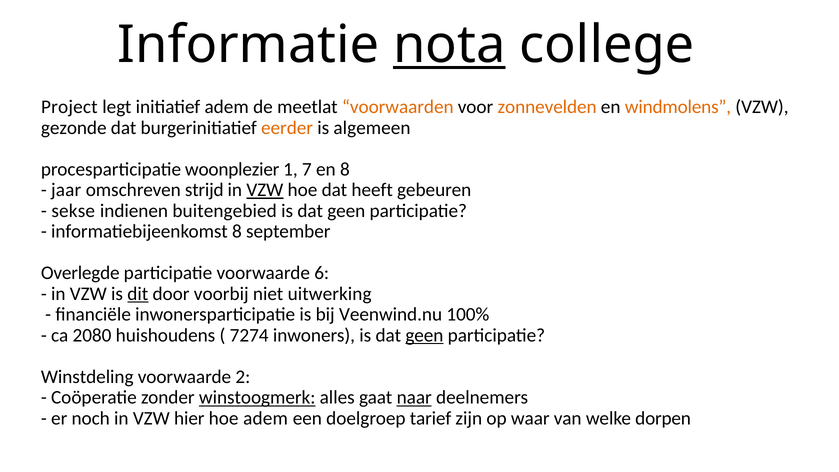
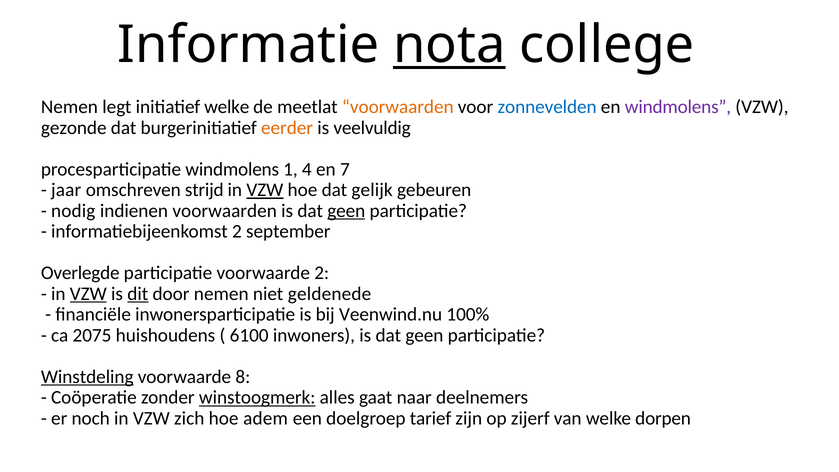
Project: Project -> Nemen (69, 107)
initiatief adem: adem -> welke (227, 107)
zonnevelden colour: orange -> blue (547, 107)
windmolens colour: orange -> purple (678, 107)
algemeen: algemeen -> veelvuldig (372, 128)
procesparticipatie woonplezier: woonplezier -> windmolens (232, 169)
7: 7 -> 4 (307, 169)
en 8: 8 -> 7 (345, 169)
heeft: heeft -> gelijk (372, 190)
sekse: sekse -> nodig (73, 211)
indienen buitengebied: buitengebied -> voorwaarden (225, 211)
geen underline: none -> present (346, 211)
informatiebijeenkomst 8: 8 -> 2 (237, 231)
voorwaarde 6: 6 -> 2 (322, 273)
VZW underline: none -> present (88, 294)
door voorbij: voorbij -> nemen (221, 294)
uitwerking: uitwerking -> geldenede (330, 294)
2080: 2080 -> 2075 (92, 335)
7274: 7274 -> 6100 (249, 335)
geen underline: present -> none (424, 335)
Winstdeling underline: none -> present (87, 377)
2: 2 -> 8 (243, 377)
naar underline: present -> none (414, 398)
hier: hier -> zich (189, 418)
waar: waar -> zijerf (530, 418)
